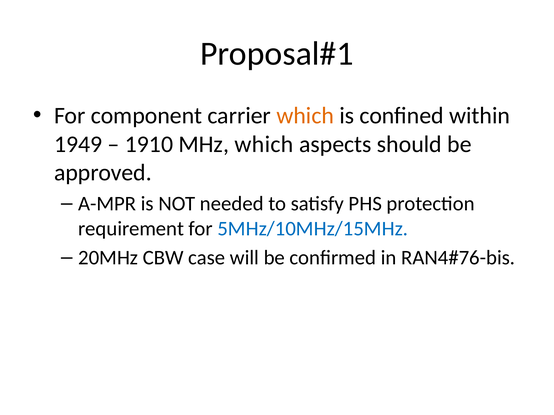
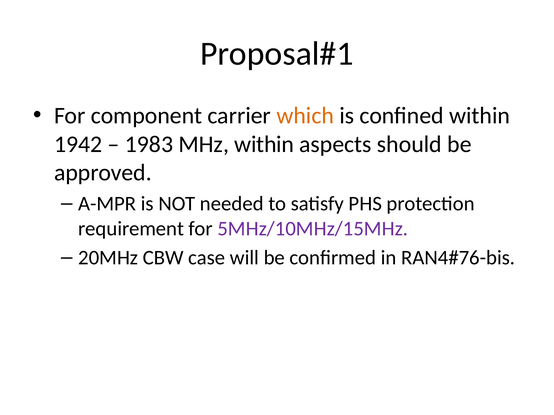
1949: 1949 -> 1942 (78, 144)
1910: 1910 -> 1983 (149, 144)
MHz which: which -> within (264, 144)
5MHz/10MHz/15MHz colour: blue -> purple (313, 229)
